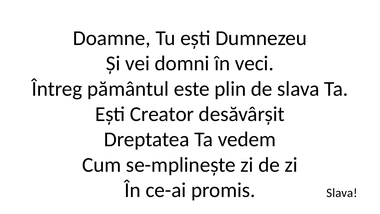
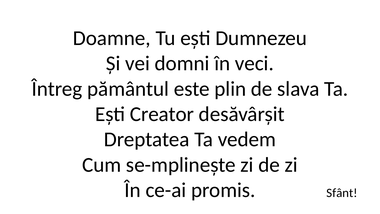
promis Slava: Slava -> Sfânt (342, 193)
